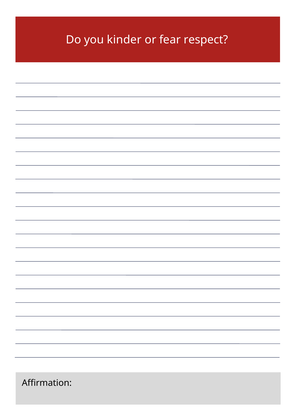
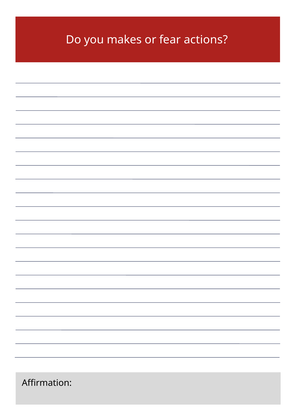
kinder: kinder -> makes (124, 40)
respect: respect -> actions (206, 40)
